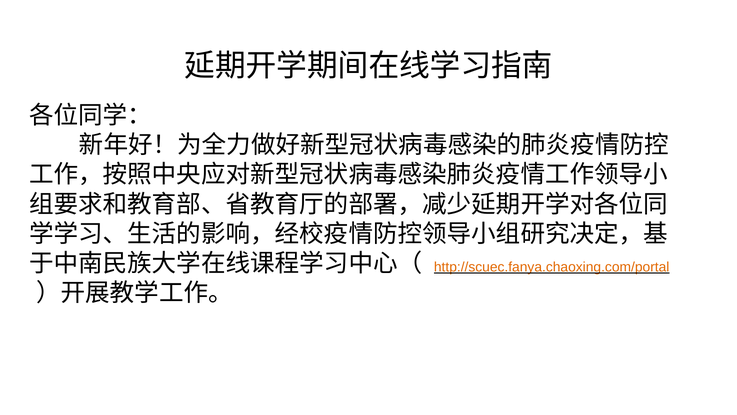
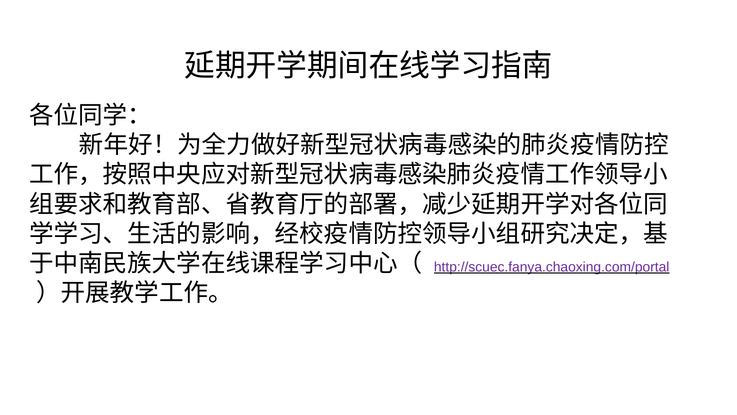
http://scuec.fanya.chaoxing.com/portal colour: orange -> purple (552, 267)
